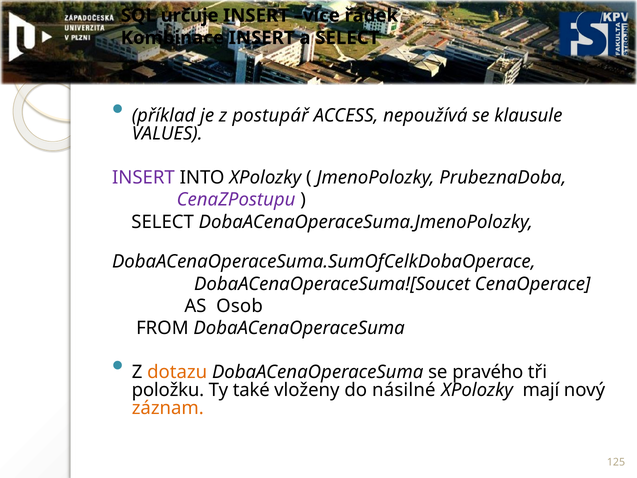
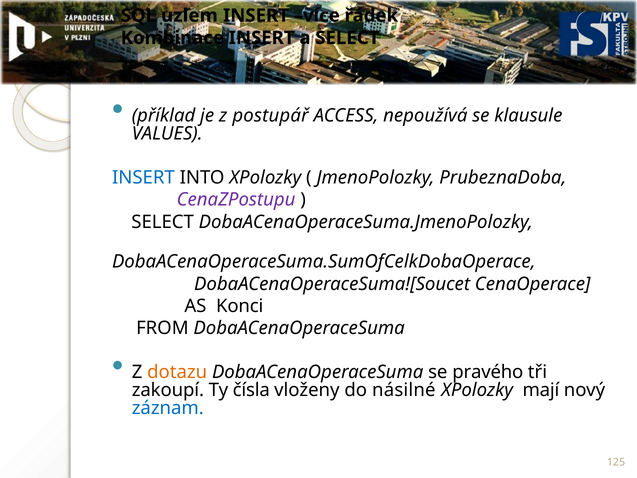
určuje: určuje -> uzlem (189, 16)
INSERT colour: purple -> blue (143, 178)
Osob: Osob -> Konci (240, 306)
položku: položku -> zakoupí (168, 390)
také: také -> čísla (251, 390)
záznam colour: orange -> blue (168, 408)
